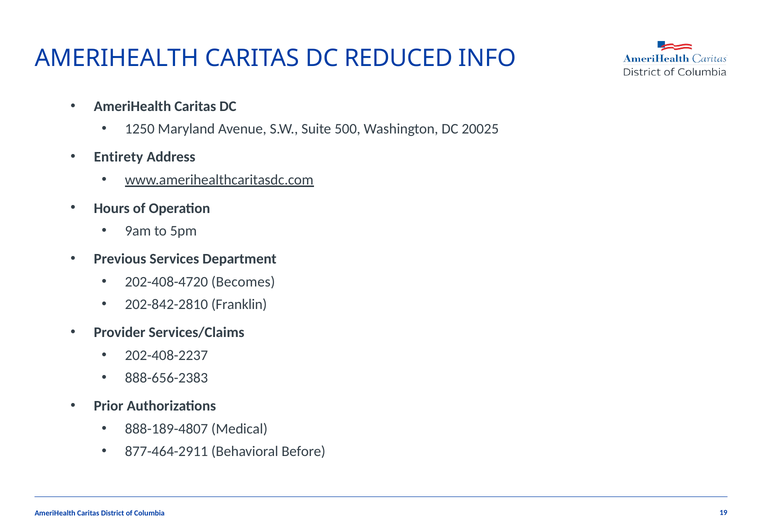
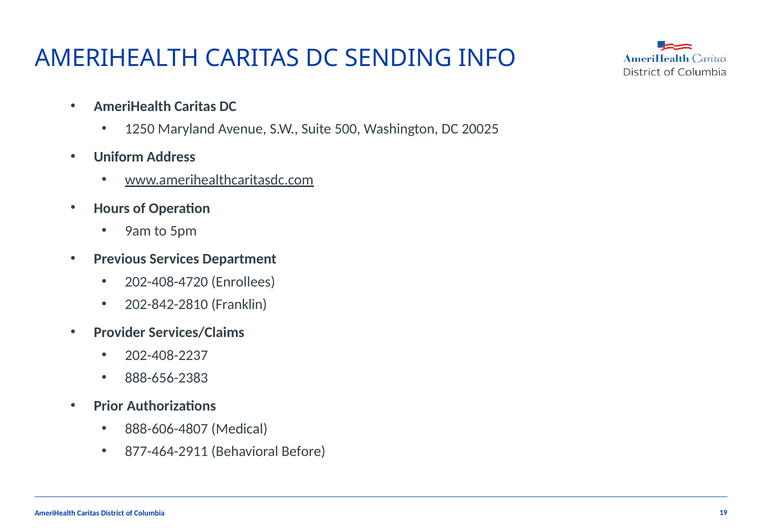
REDUCED: REDUCED -> SENDING (398, 58)
Entirety: Entirety -> Uniform (119, 157)
Becomes: Becomes -> Enrollees (243, 282)
888-189-4807: 888-189-4807 -> 888-606-4807 (166, 429)
